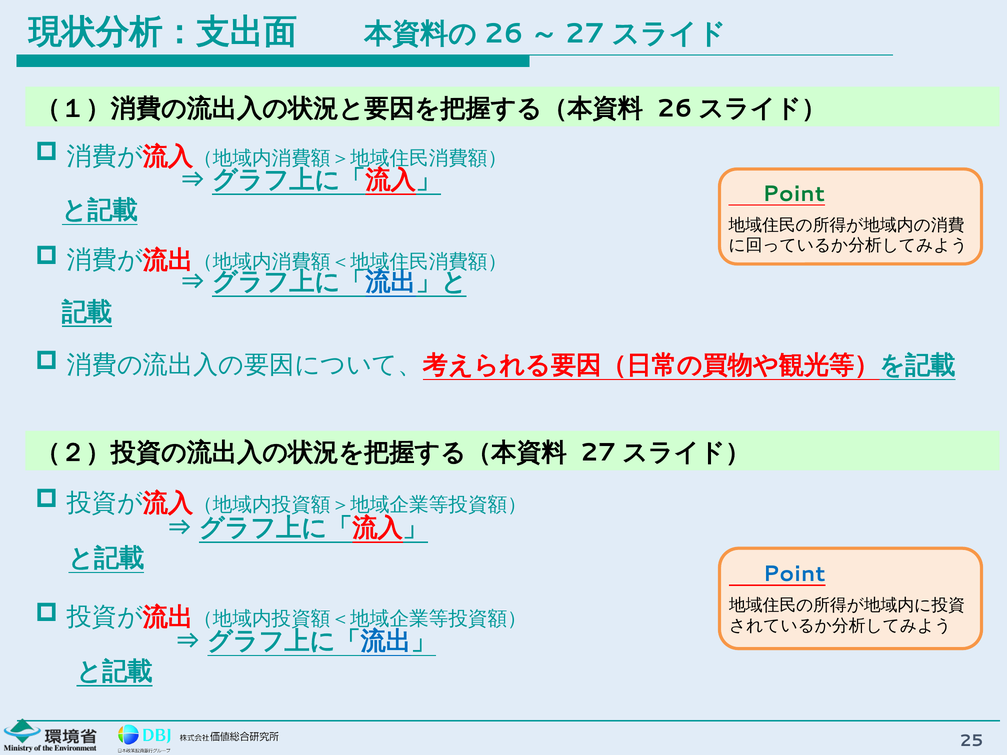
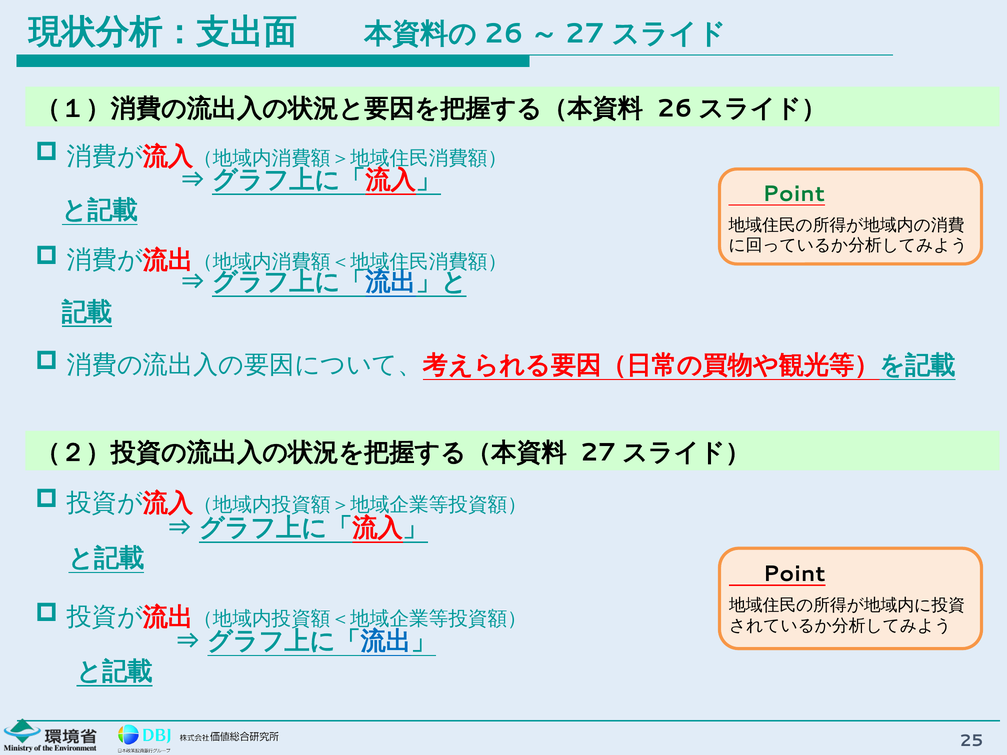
Point colour: blue -> black (794, 574)
